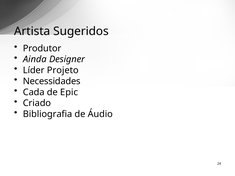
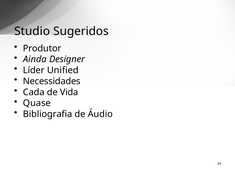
Artista: Artista -> Studio (32, 31)
Projeto: Projeto -> Unified (63, 70)
Epic: Epic -> Vida (69, 92)
Criado: Criado -> Quase (37, 103)
